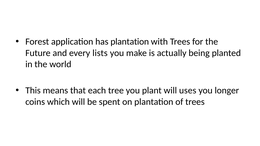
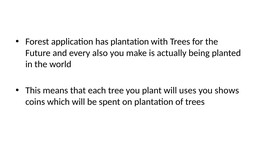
lists: lists -> also (100, 53)
longer: longer -> shows (227, 91)
